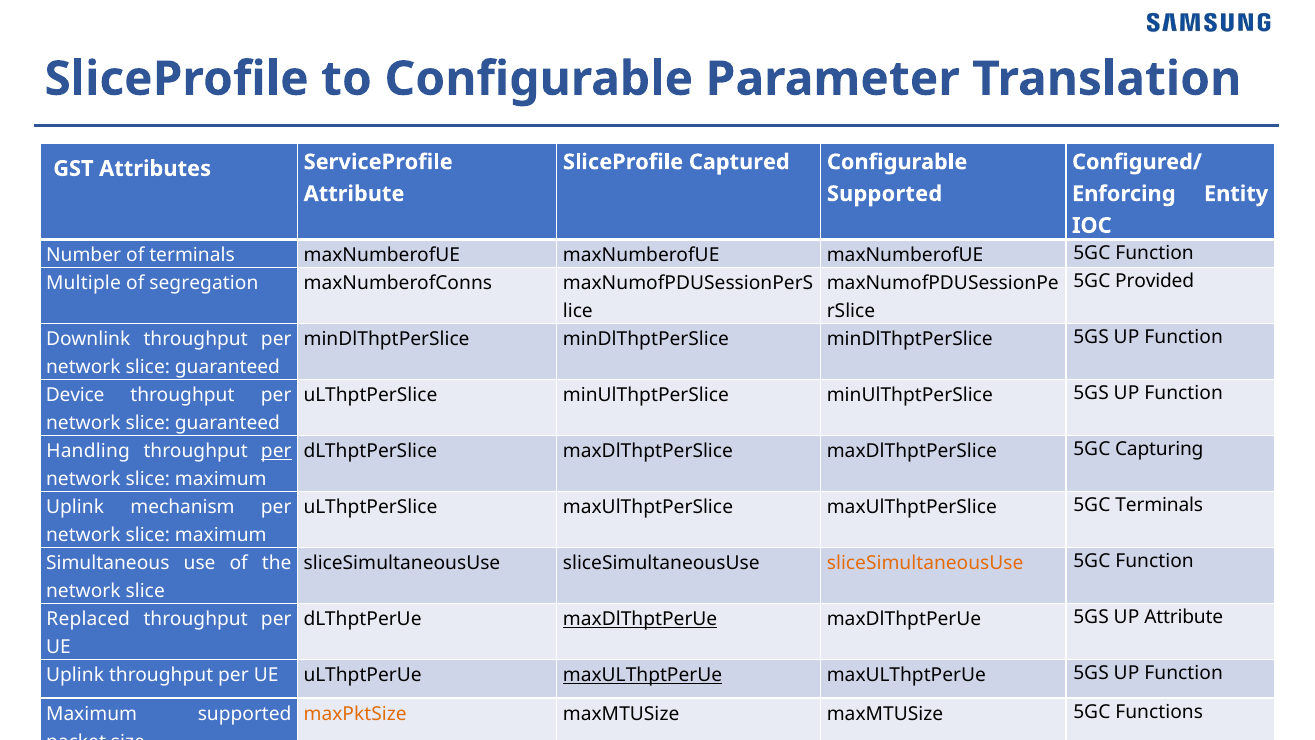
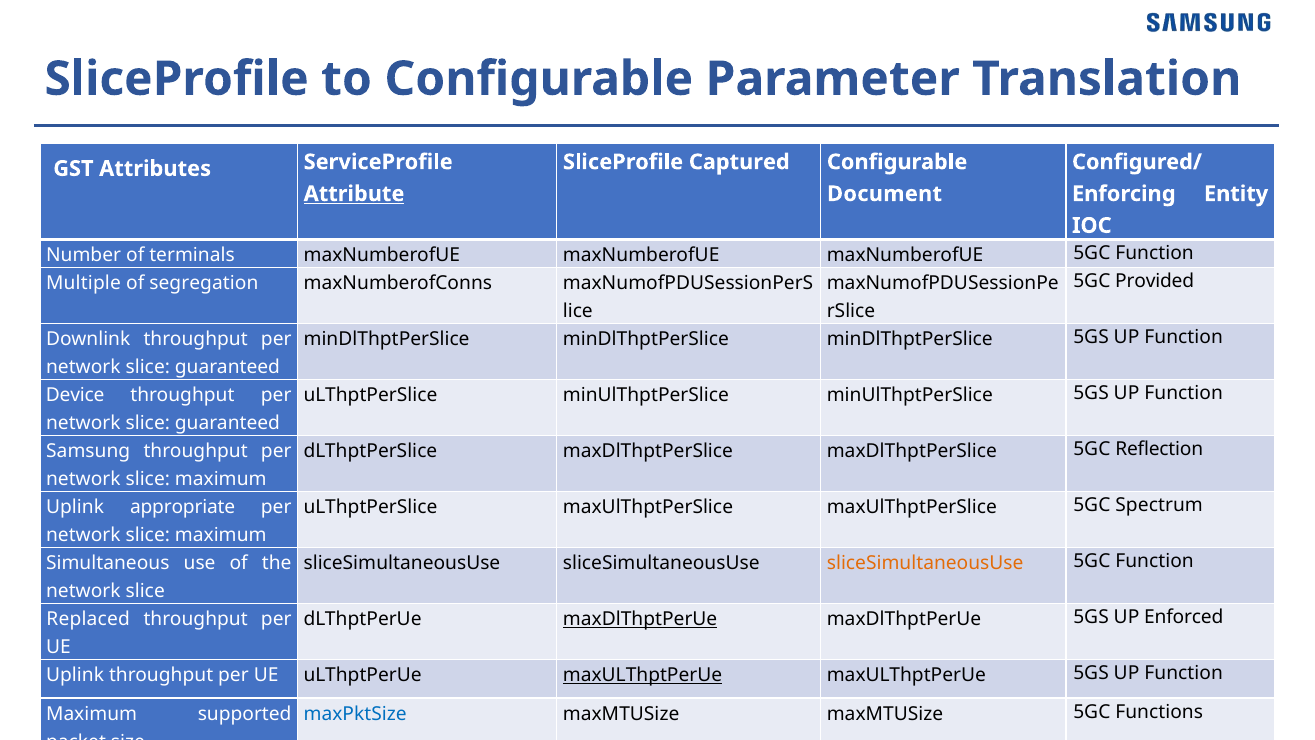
Attribute underline: none -> present (354, 194)
Supported: Supported -> Document (885, 194)
Handling: Handling -> Samsung (88, 451)
per underline: present -> none (276, 451)
Capturing: Capturing -> Reflection (1159, 449)
mechanism: mechanism -> appropriate (183, 507)
5GC Terminals: Terminals -> Spectrum (1159, 505)
UP Attribute: Attribute -> Enforced (1184, 617)
maxPktSize colour: orange -> blue (355, 714)
